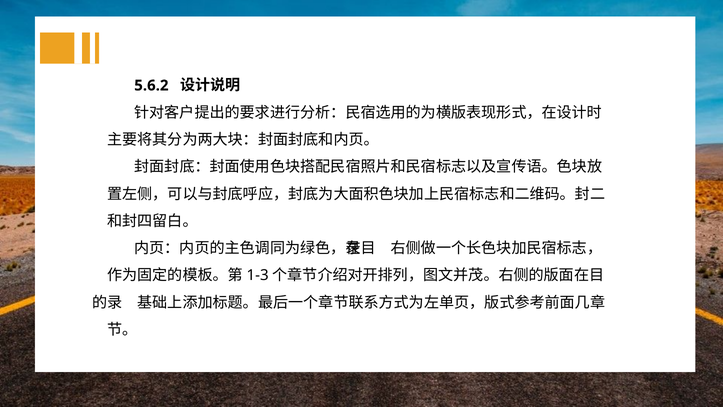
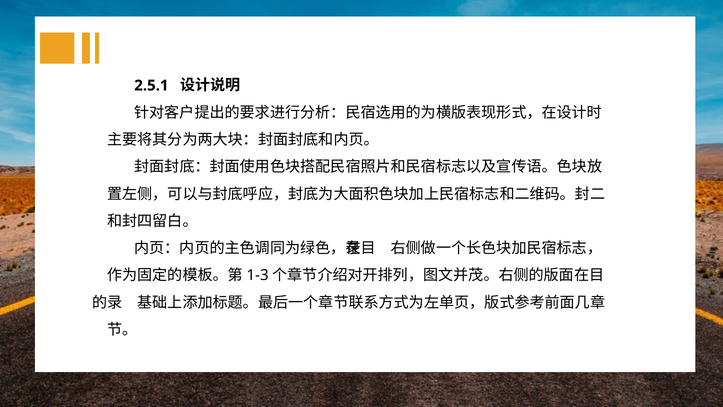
5.6.2: 5.6.2 -> 2.5.1 (151, 85)
